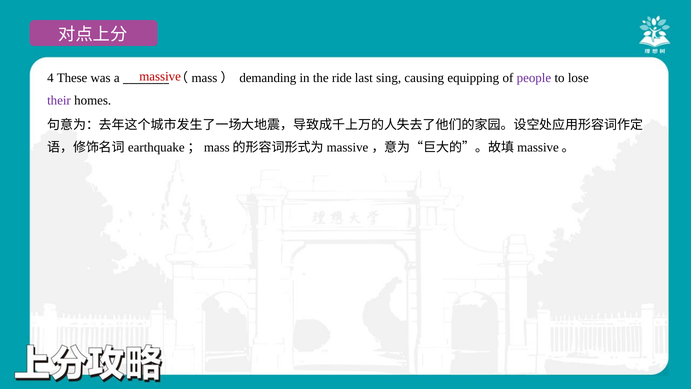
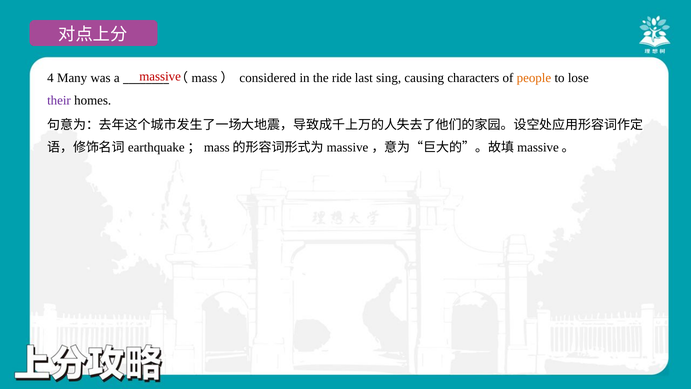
These: These -> Many (72, 78)
demanding: demanding -> considered (268, 78)
equipping: equipping -> characters (473, 78)
people colour: purple -> orange (534, 78)
